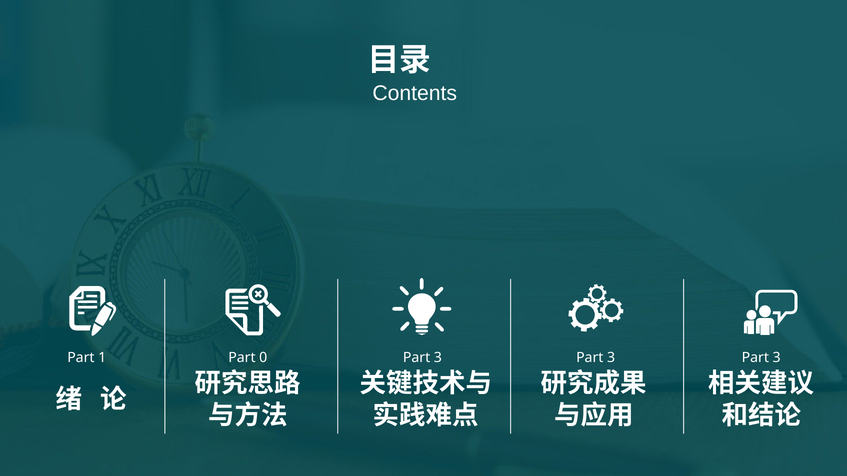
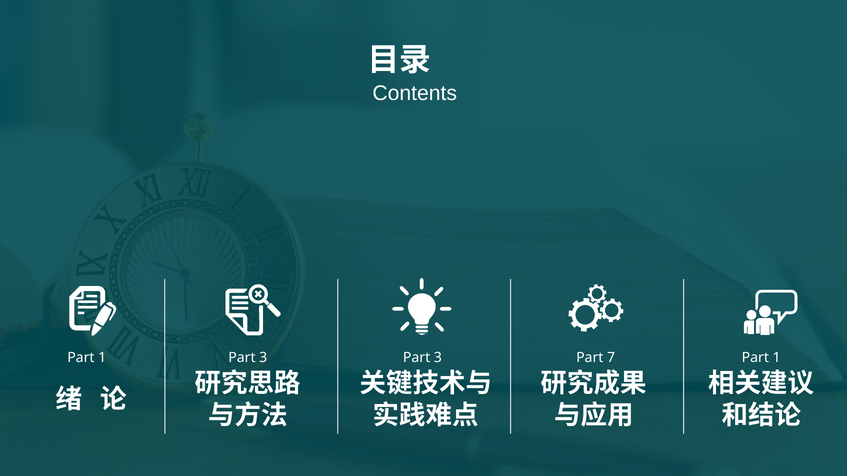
1 Part 0: 0 -> 3 (263, 358)
3: 3 -> 7 (611, 358)
3: 3 -> 1 (777, 358)
